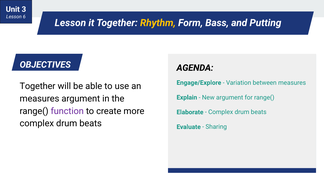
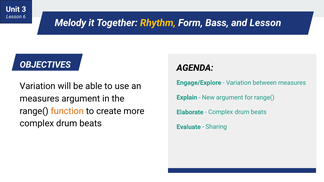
Lesson: Lesson -> Melody (70, 23)
and Putting: Putting -> Lesson (265, 23)
Together: Together -> Variation (38, 86)
function colour: purple -> orange (67, 111)
